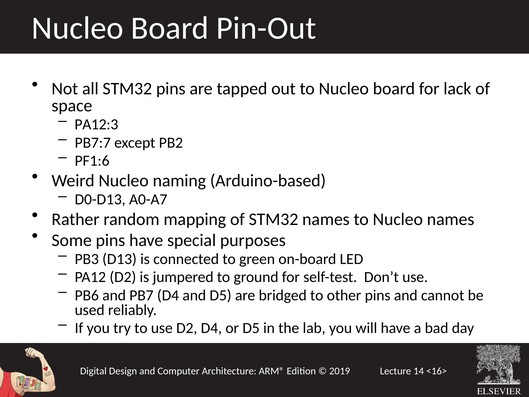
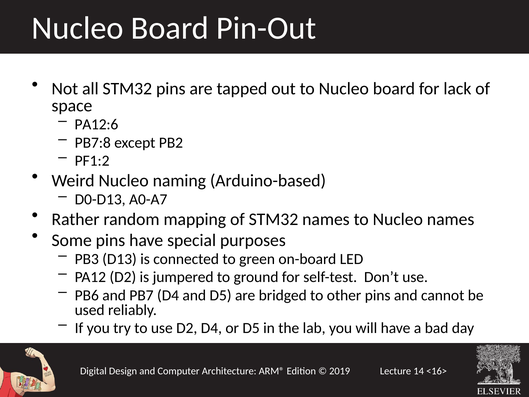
PA12:3: PA12:3 -> PA12:6 (96, 124)
PB7:7: PB7:7 -> PB7:8 (93, 143)
PF1:6: PF1:6 -> PF1:2 (92, 161)
